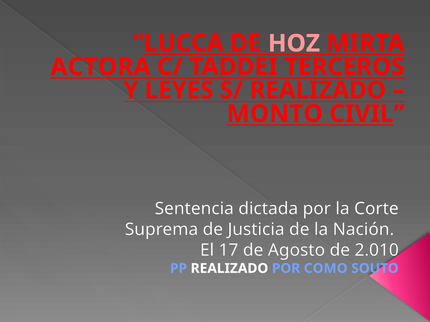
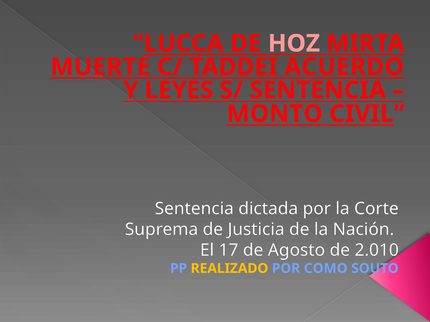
ACTORA: ACTORA -> MUERTE (100, 67)
TERCEROS: TERCEROS -> ACUERDO (344, 67)
S/ REALIZADO: REALIZADO -> SENTENCIA (318, 90)
REALIZADO colour: white -> yellow (229, 269)
